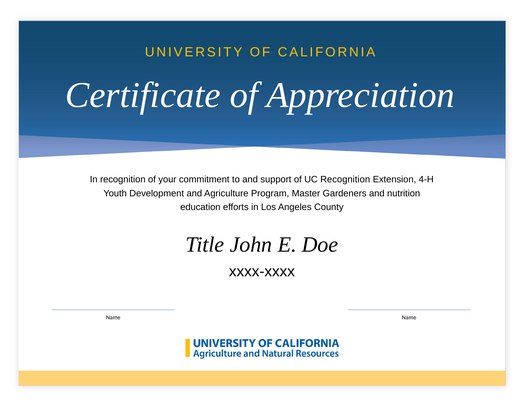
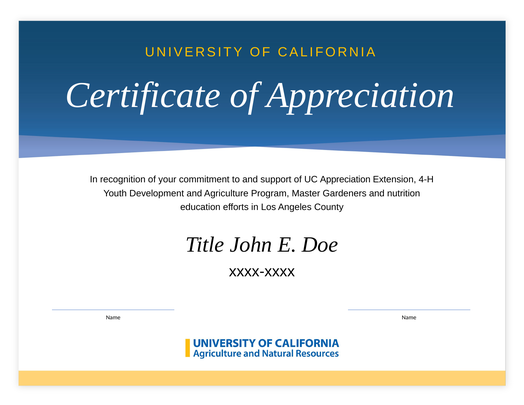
UC Recognition: Recognition -> Appreciation (345, 179)
